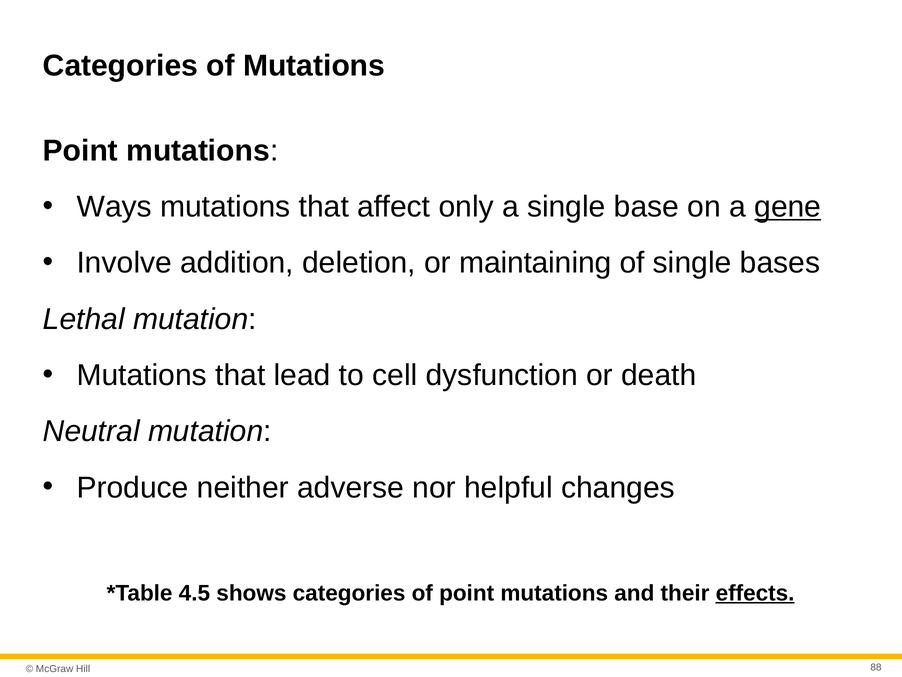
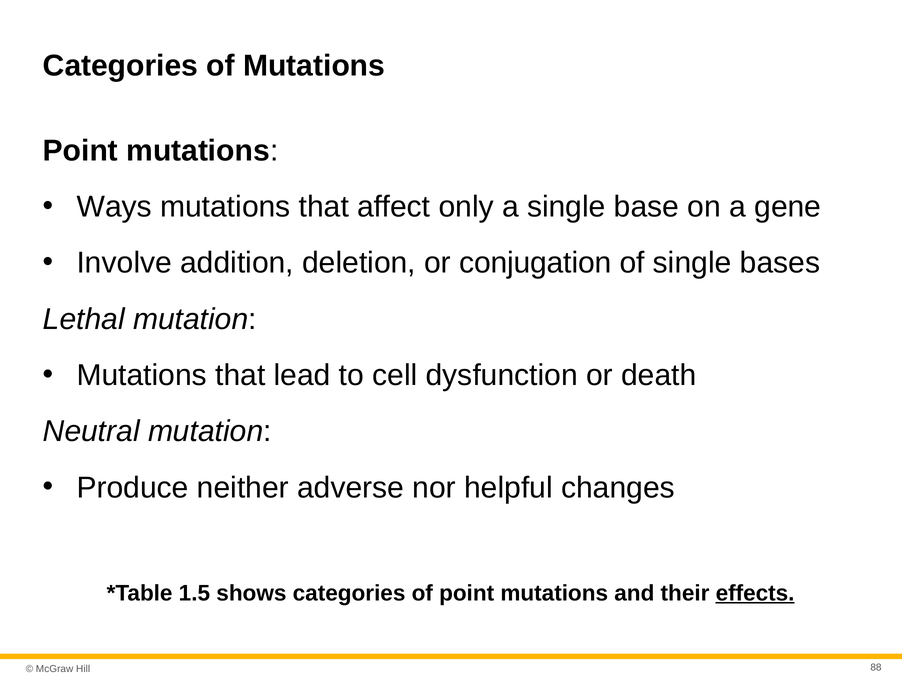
gene underline: present -> none (788, 207)
maintaining: maintaining -> conjugation (535, 263)
4.5: 4.5 -> 1.5 (194, 593)
